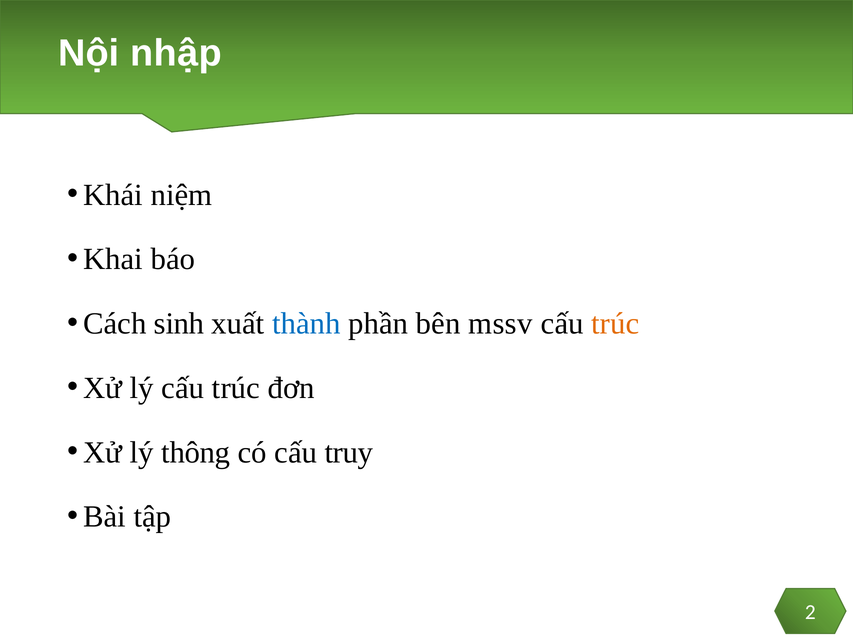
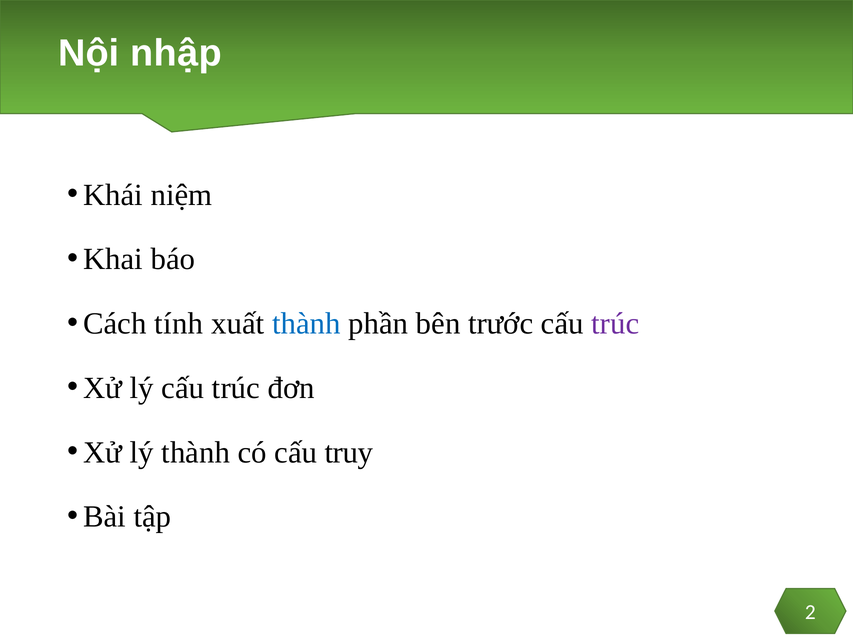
sinh: sinh -> tính (179, 324)
mssv: mssv -> trước (501, 324)
trúc colour: orange -> purple (615, 324)
lý thông: thông -> thành (196, 453)
